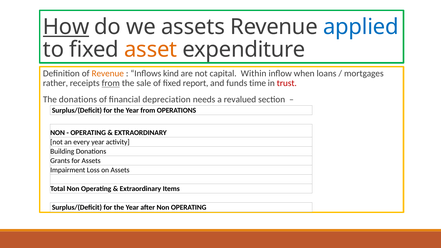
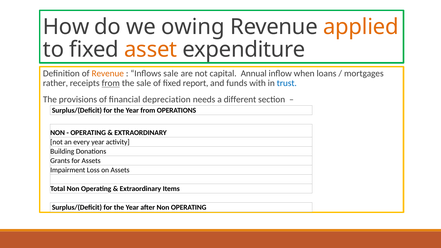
How underline: present -> none (66, 27)
we assets: assets -> owing (193, 27)
applied colour: blue -> orange (361, 27)
Inflows kind: kind -> sale (171, 73)
Within: Within -> Annual (254, 73)
time: time -> with (258, 83)
trust colour: red -> blue (287, 83)
The donations: donations -> provisions (78, 100)
revalued: revalued -> different (240, 100)
